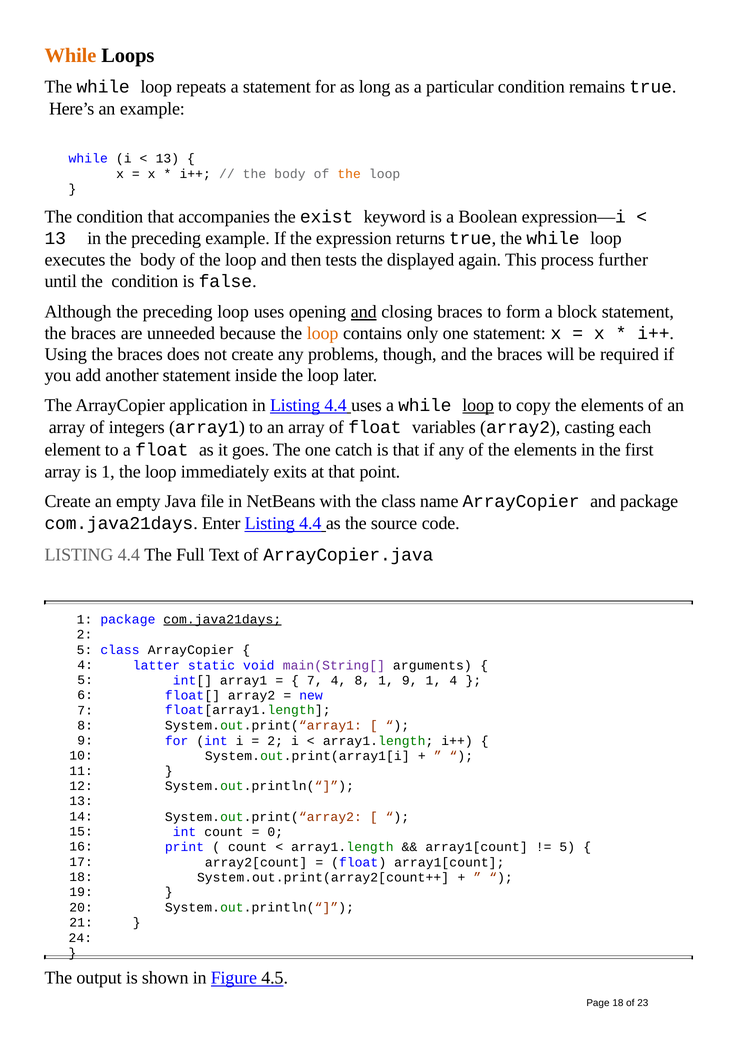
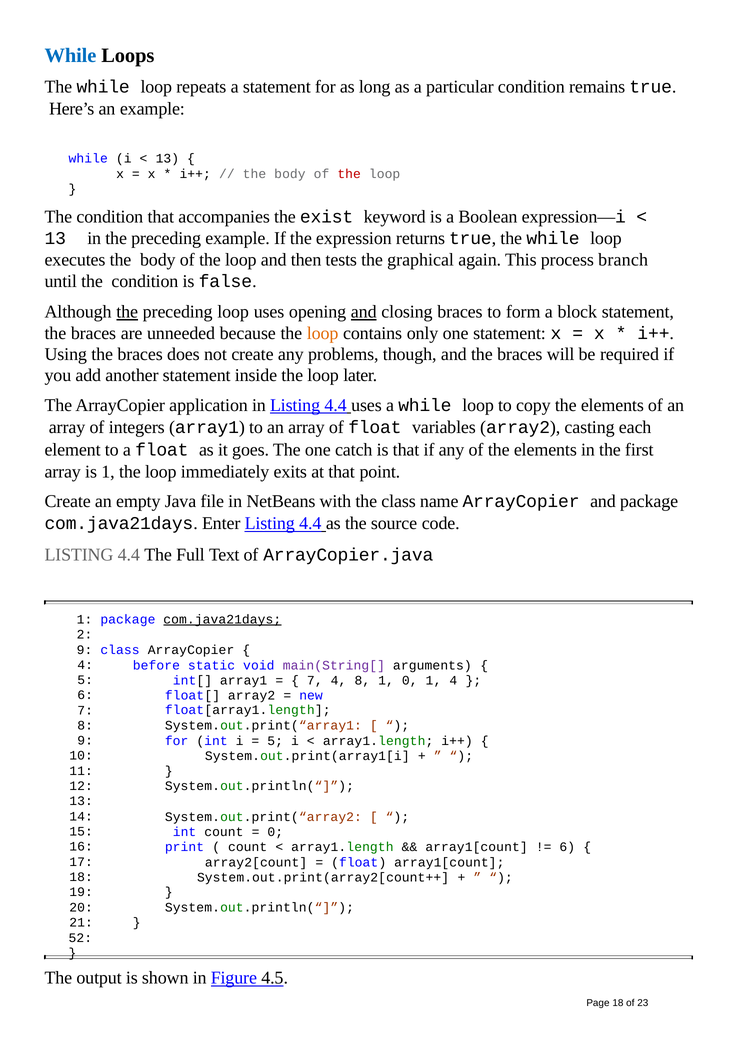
While colour: orange -> blue (70, 56)
the colour: orange -> red (349, 174)
displayed: displayed -> graphical (421, 260)
further: further -> branch (623, 260)
the underline: none -> present (127, 312)
loop underline: present -> none (478, 406)
5: 5 -> 9 (84, 650)
latter: latter -> before (156, 666)
1 9: 9 -> 0 (410, 681)
2: 2 -> 5 (275, 742)
5: 5 -> 6 (567, 848)
24: 24 -> 52 (80, 939)
